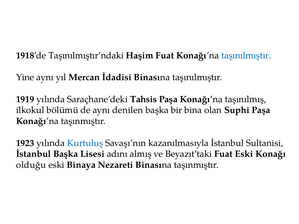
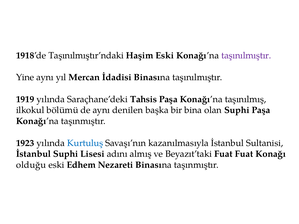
Haşim Fuat: Fuat -> Eski (165, 56)
taşınılmıştır colour: blue -> purple (246, 56)
İstanbul Başka: Başka -> Suphi (66, 154)
Fuat Eski: Eski -> Fuat (244, 154)
Binaya: Binaya -> Edhem (81, 165)
